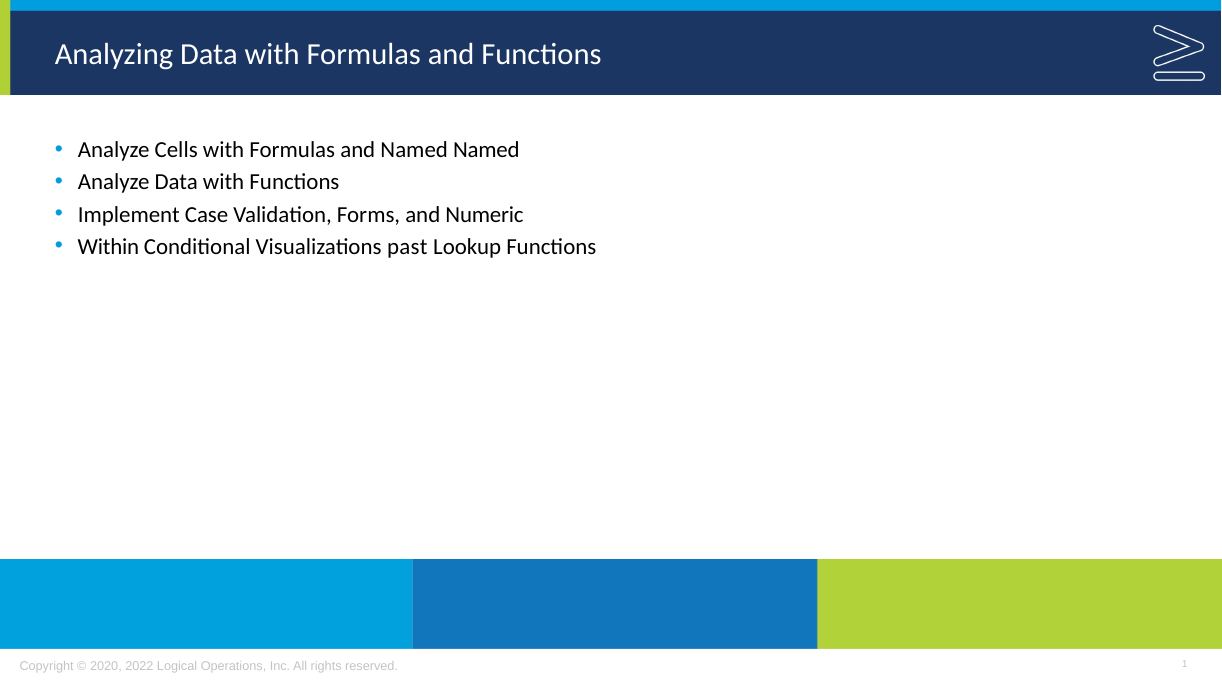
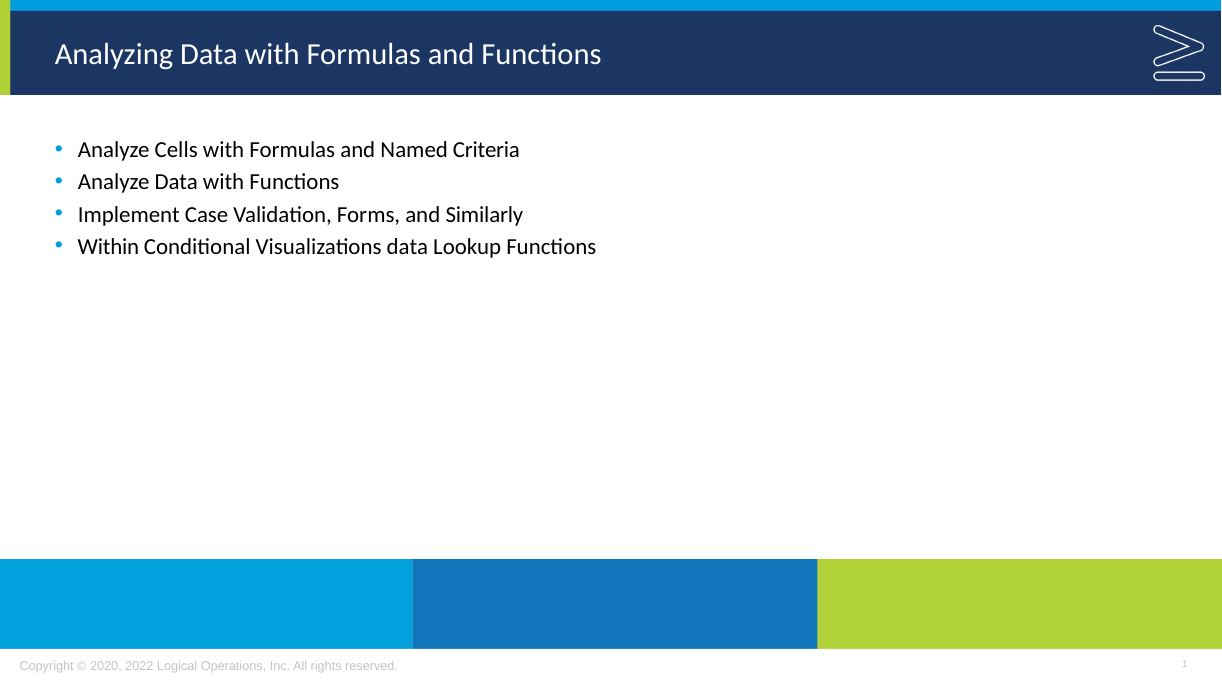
Named Named: Named -> Criteria (486, 150)
Numeric: Numeric -> Similarly (484, 215)
Visualizations past: past -> data (407, 247)
